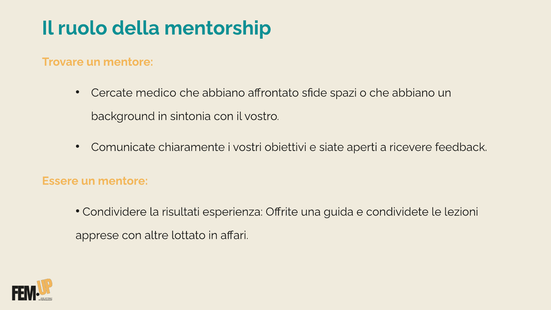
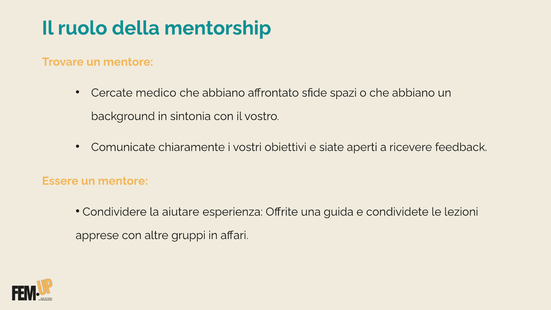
risultati: risultati -> aiutare (181, 212)
lottato: lottato -> gruppi (188, 235)
